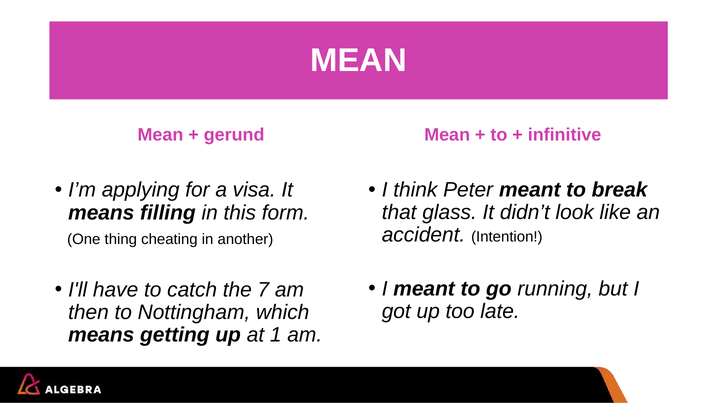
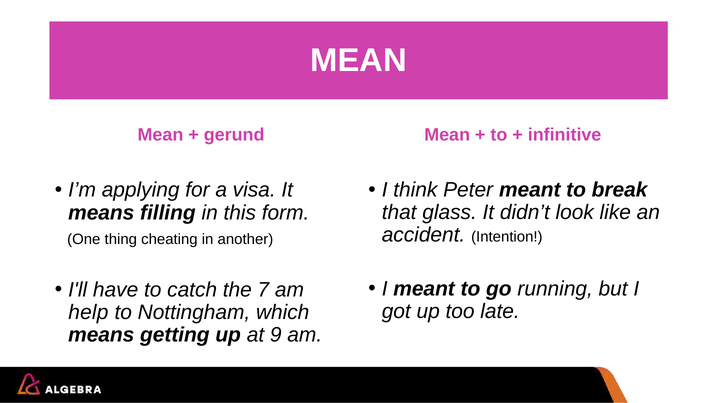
then: then -> help (88, 313)
1: 1 -> 9 (276, 335)
